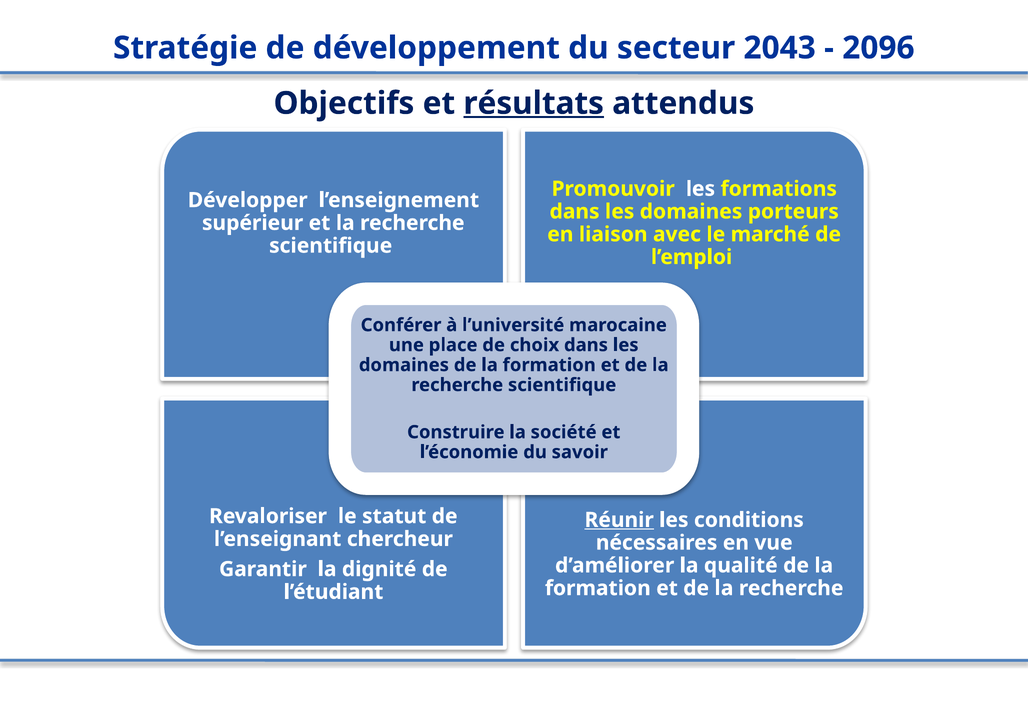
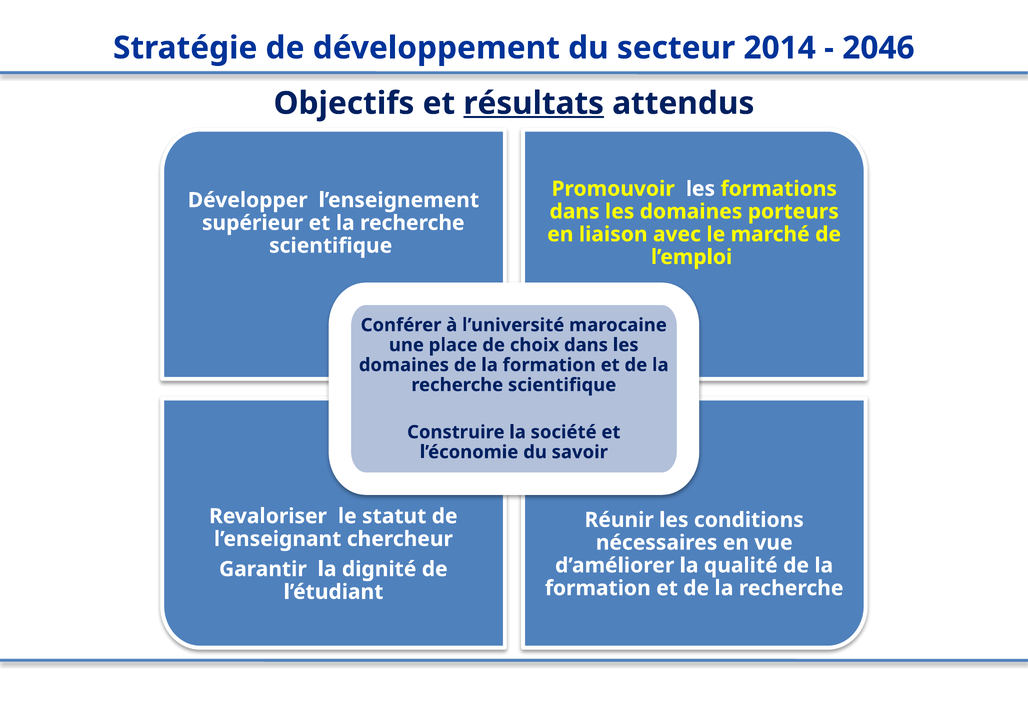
2043: 2043 -> 2014 (780, 48)
2096: 2096 -> 2046 (878, 48)
Réunir underline: present -> none (619, 520)
